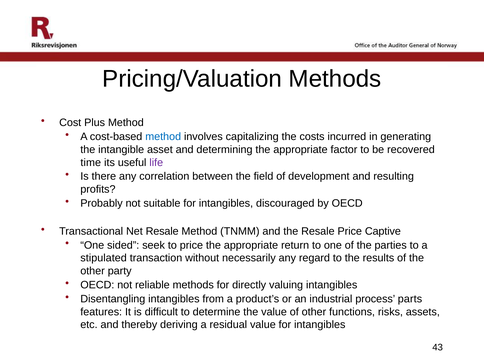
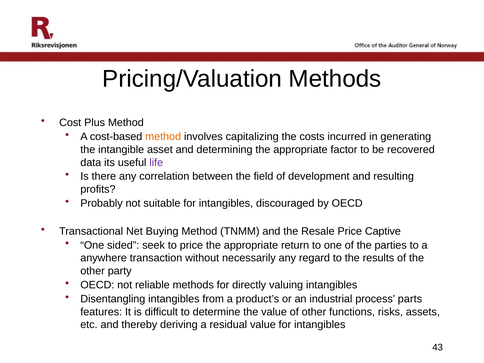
method colour: blue -> orange (163, 137)
time: time -> data (91, 162)
Net Resale: Resale -> Buying (162, 231)
stipulated: stipulated -> anywhere (104, 258)
